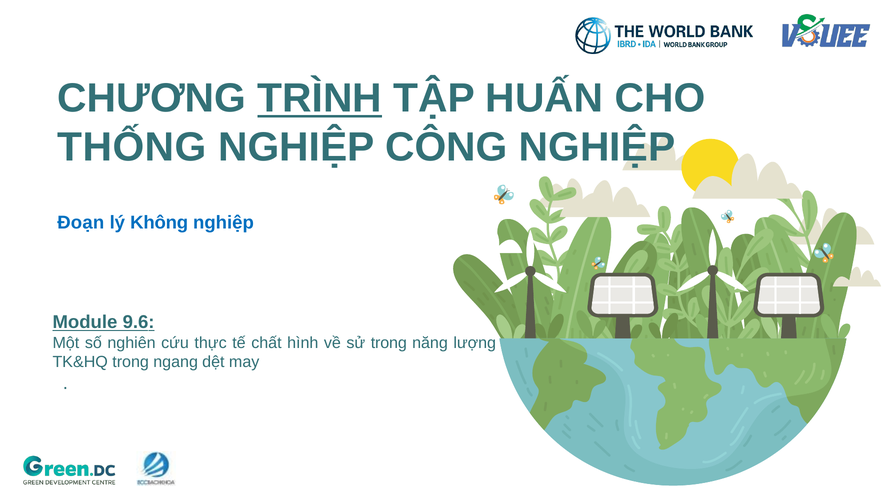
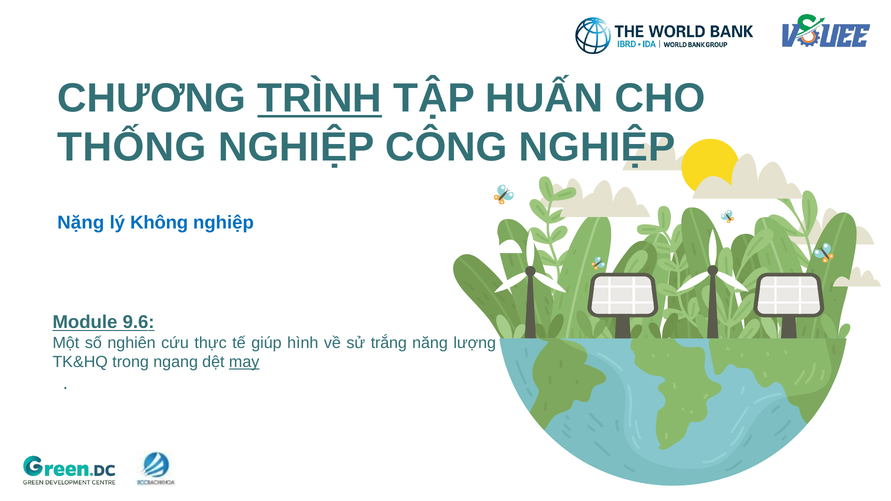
Đoạn: Đoạn -> Nặng (81, 223)
chất: chất -> giúp (266, 343)
sử trong: trong -> trắng (389, 343)
may underline: none -> present (244, 362)
